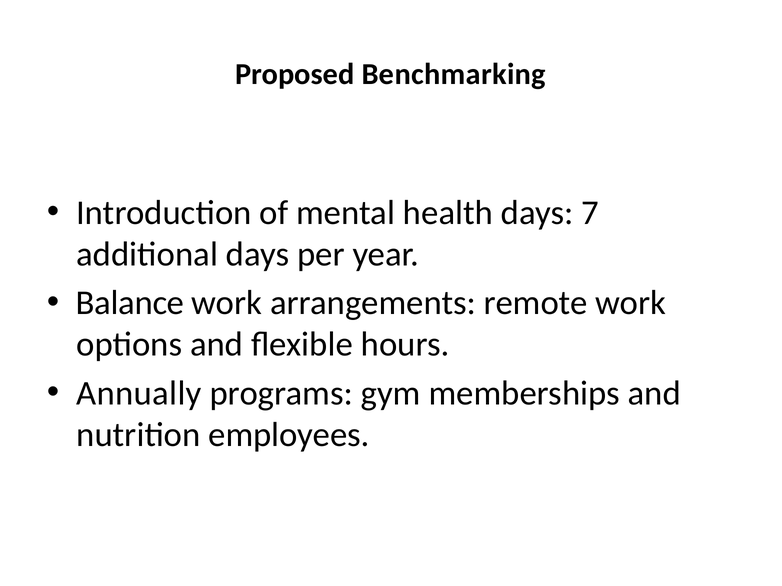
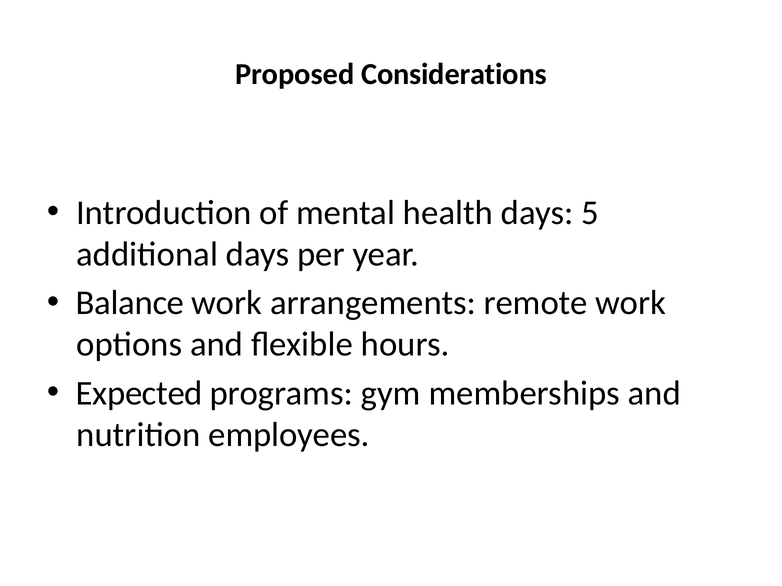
Benchmarking: Benchmarking -> Considerations (454, 74)
7: 7 -> 5 (590, 213)
Annually: Annually -> Expected (139, 394)
